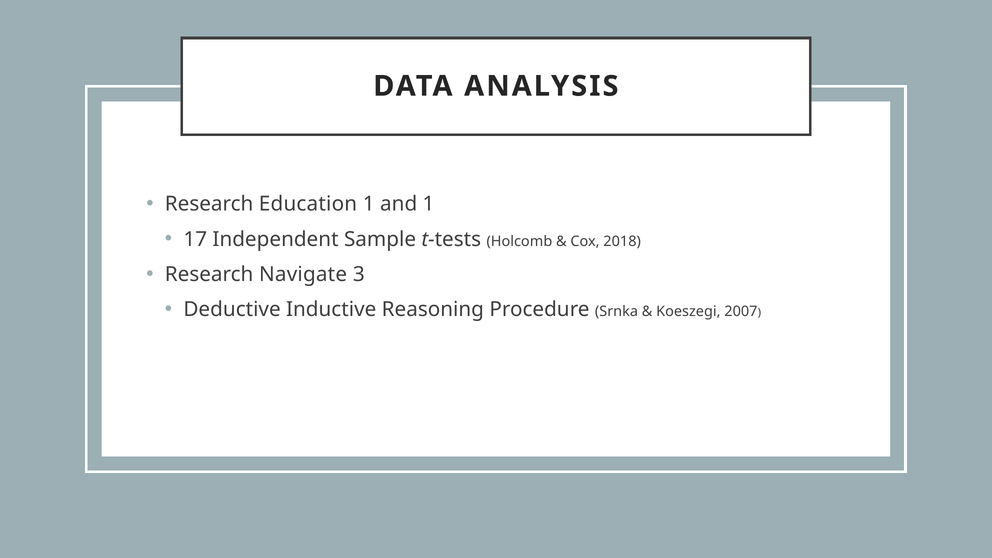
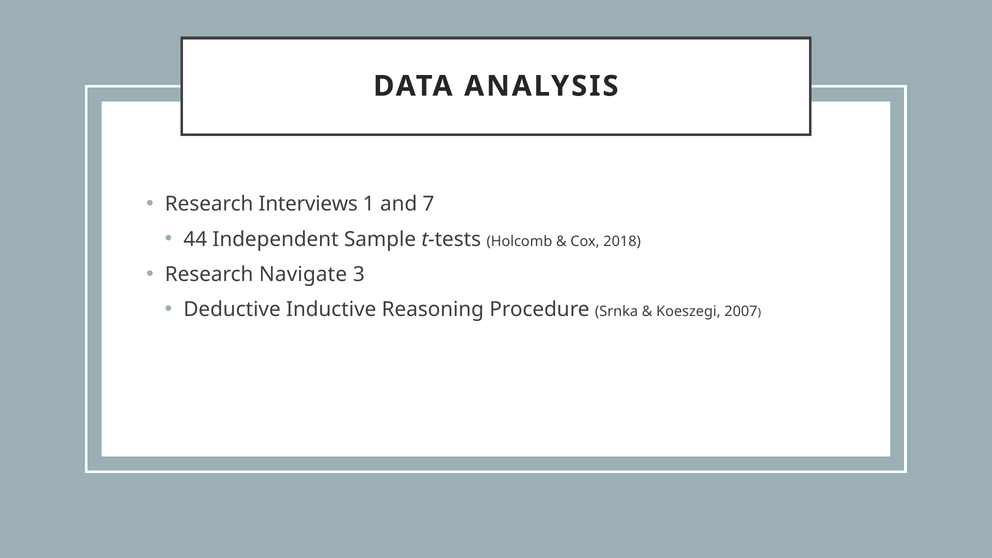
Education: Education -> Interviews (308, 204)
and 1: 1 -> 7 (429, 204)
17: 17 -> 44 (195, 239)
